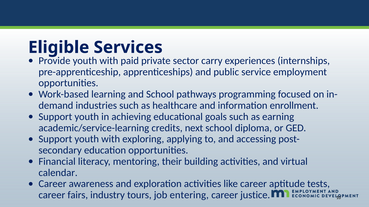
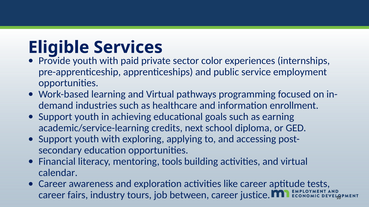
carry: carry -> color (212, 61)
learning and School: School -> Virtual (160, 95)
their: their -> tools (172, 162)
entering: entering -> between (189, 196)
